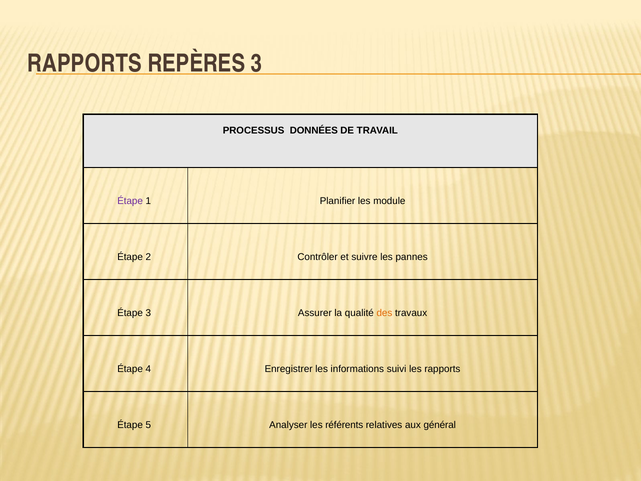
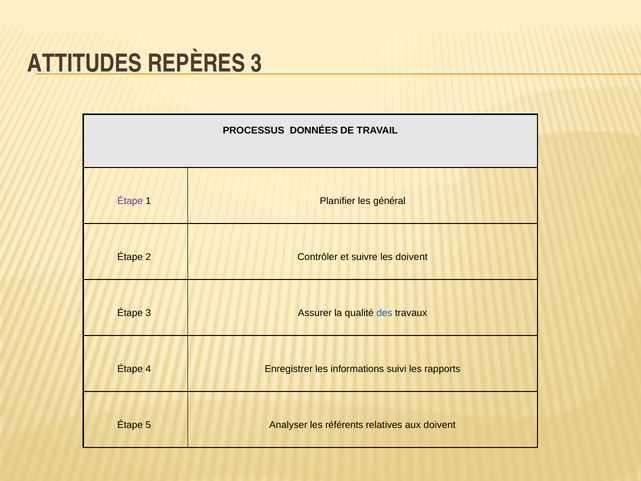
RAPPORTS: RAPPORTS -> ATTITUDES (85, 63)
module: module -> général (389, 201)
les pannes: pannes -> doivent (412, 257)
des colour: orange -> blue (384, 313)
aux général: général -> doivent (440, 425)
